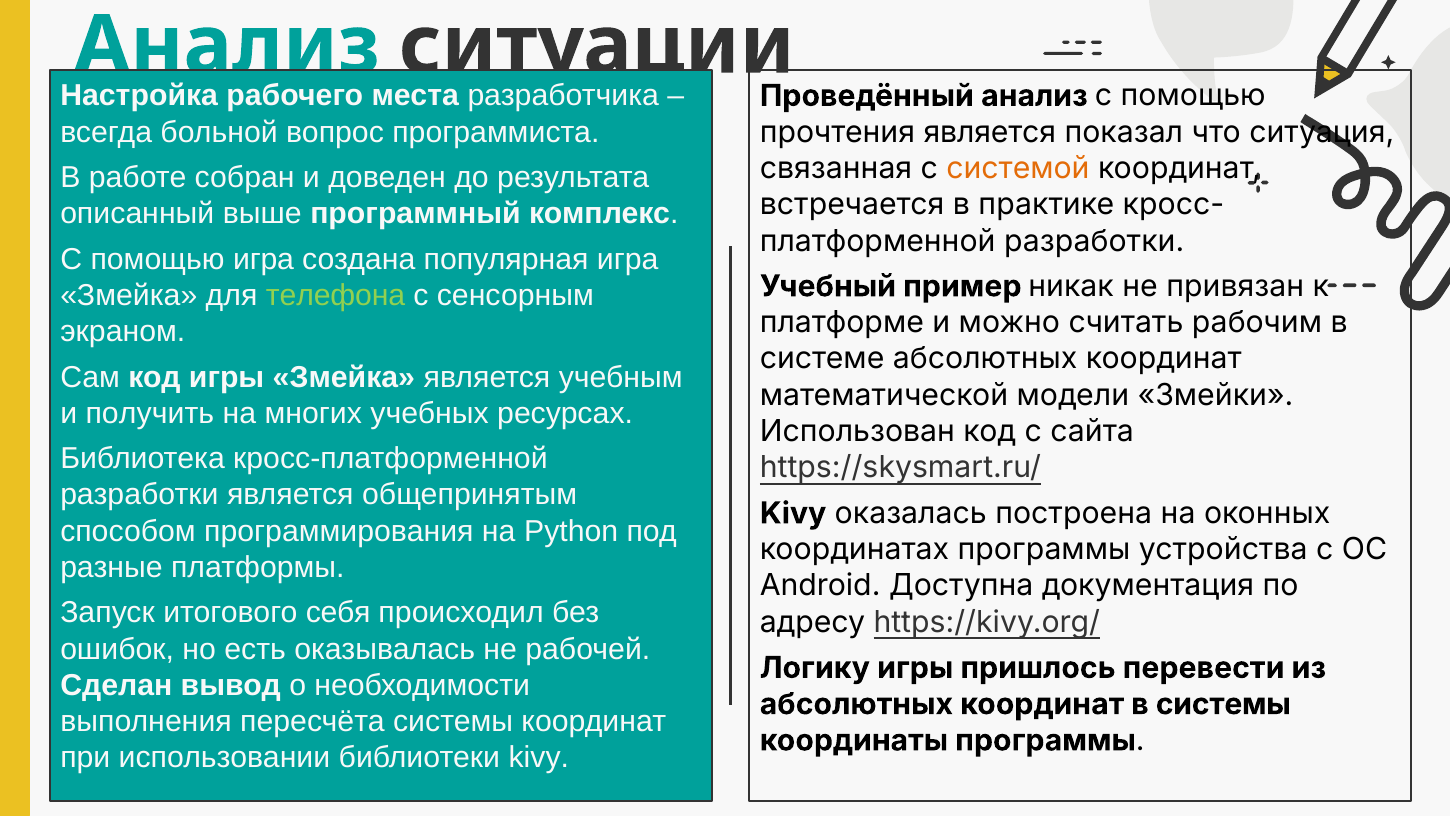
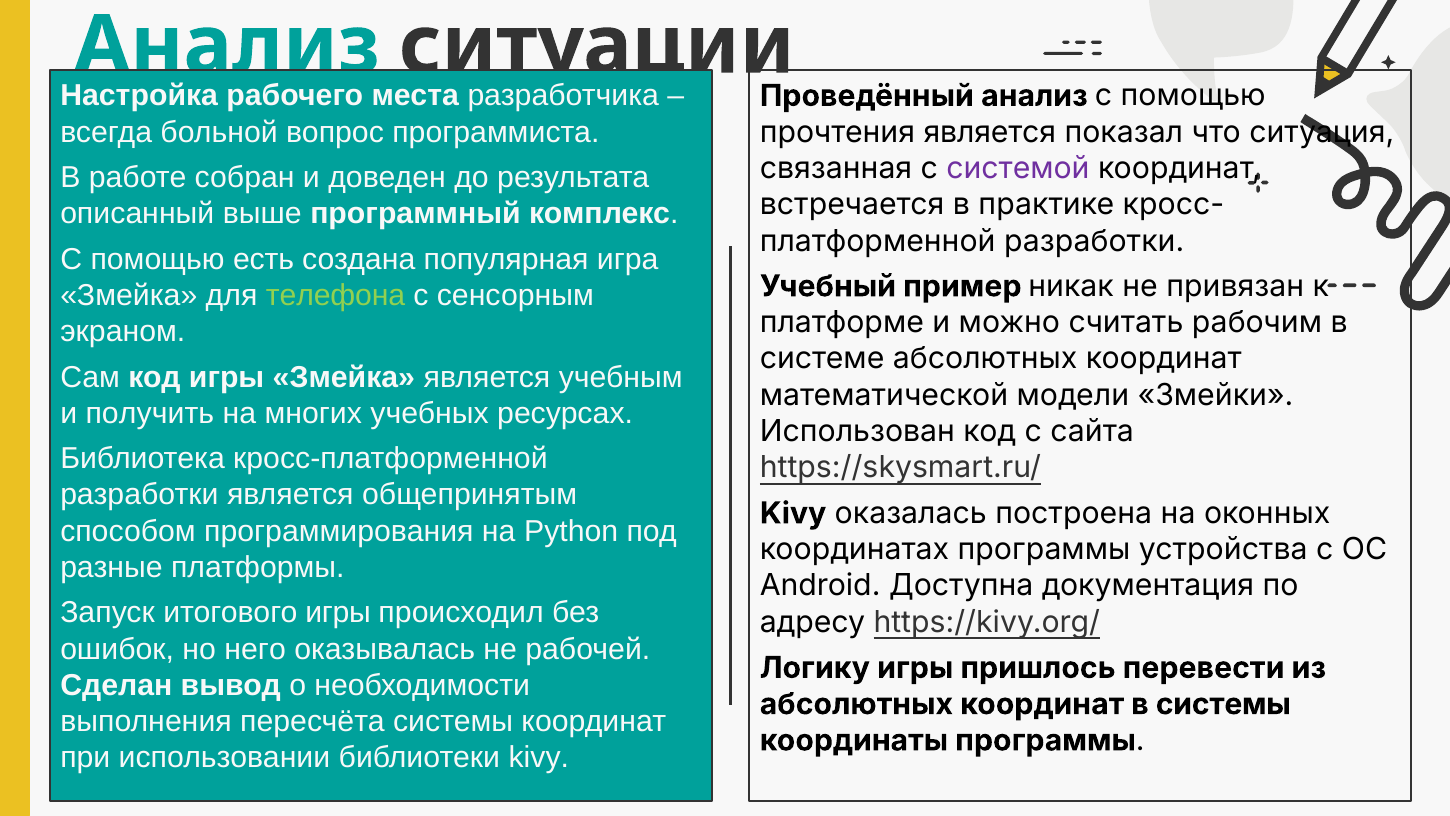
системой colour: orange -> purple (1018, 168)
помощью игра: игра -> есть (264, 259)
итогового себя: себя -> игры (338, 613)
есть: есть -> него (255, 649)
